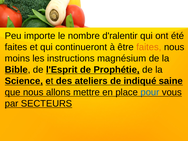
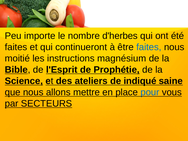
d'ralentir: d'ralentir -> d'herbes (120, 36)
faites colour: orange -> blue (149, 47)
moins: moins -> moitié (17, 58)
